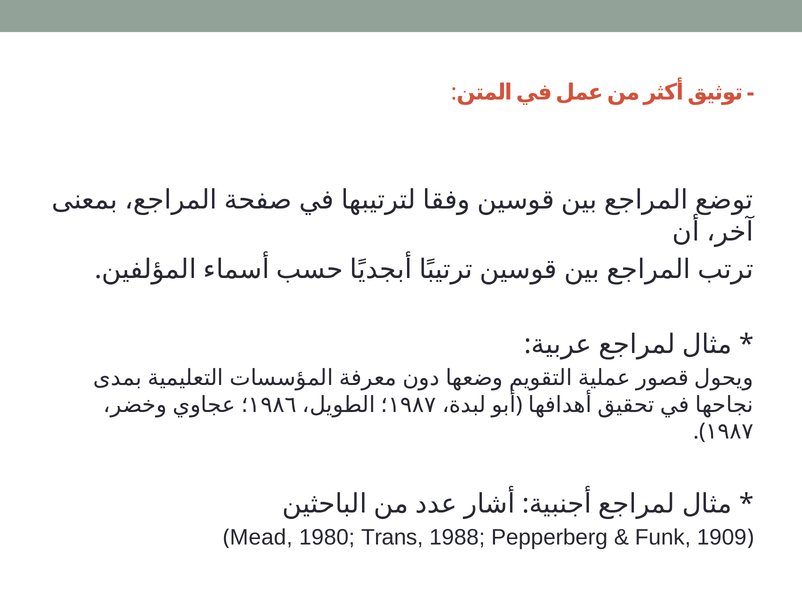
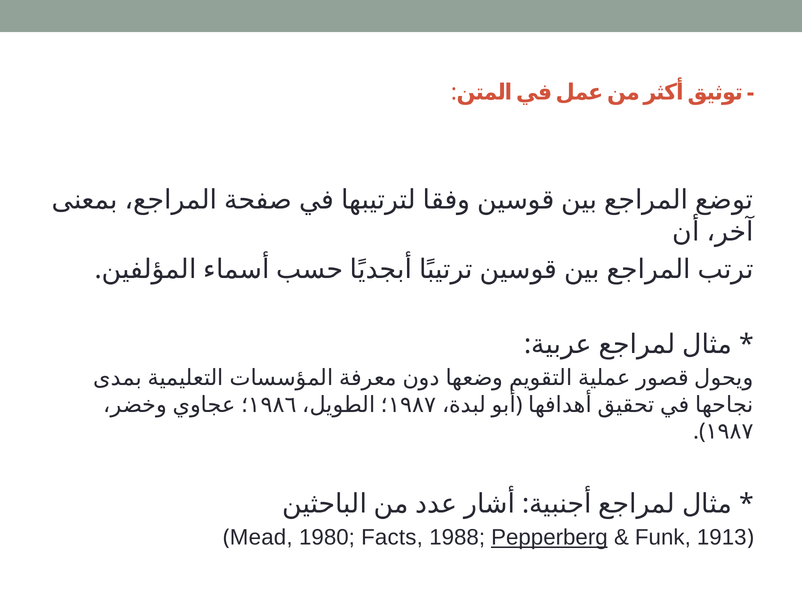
Trans: Trans -> Facts (392, 537)
Pepperberg underline: none -> present (549, 537)
1909: 1909 -> 1913 (722, 537)
